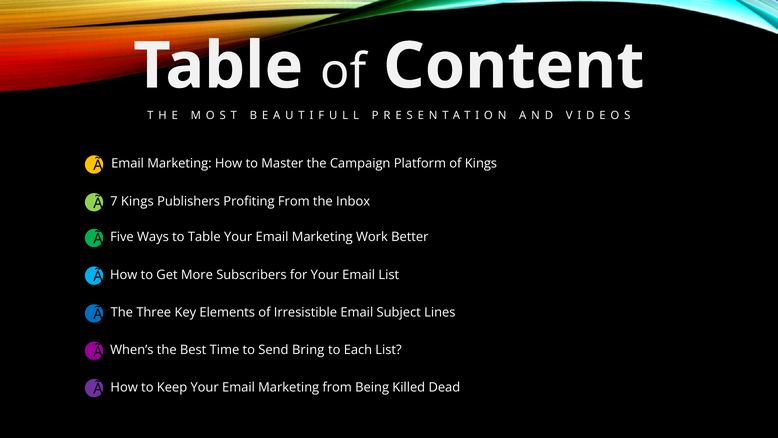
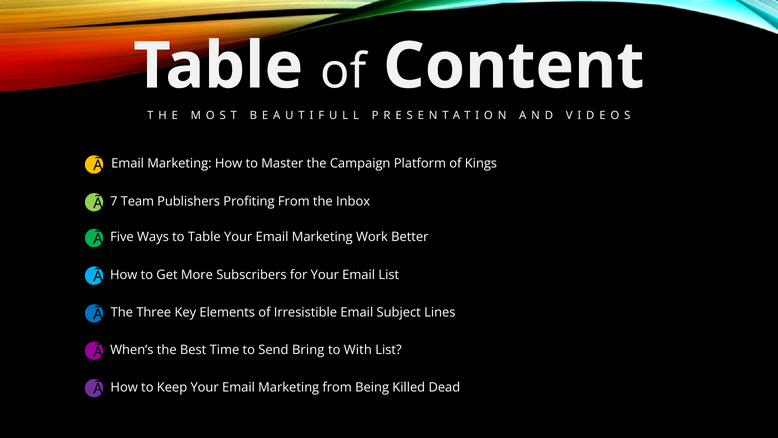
7 Kings: Kings -> Team (137, 201)
Each: Each -> With (358, 350)
